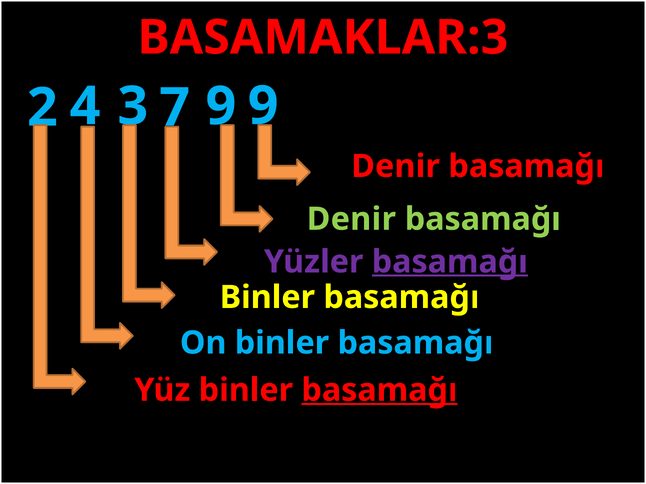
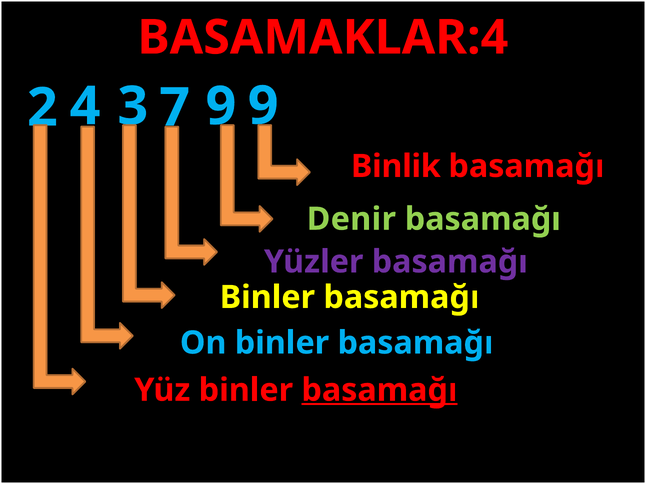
BASAMAKLAR:3: BASAMAKLAR:3 -> BASAMAKLAR:4 (323, 38)
Denir: Denir -> Binlik (396, 166)
basamağı underline: present -> none (450, 262)
